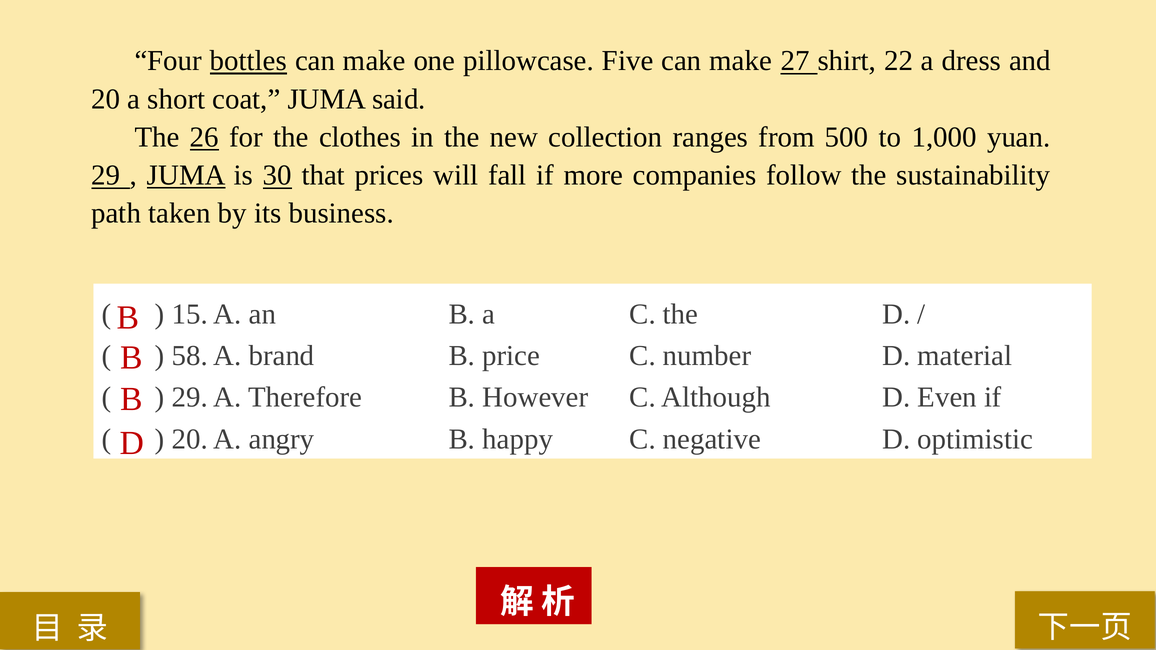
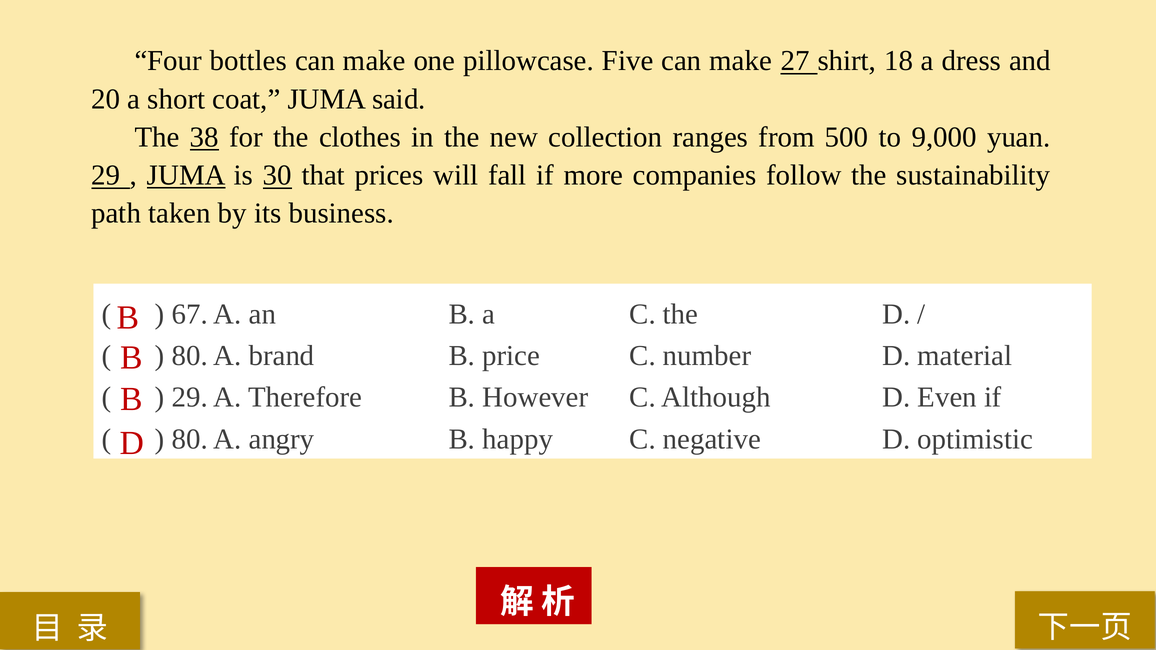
bottles underline: present -> none (248, 61)
22: 22 -> 18 (899, 61)
26: 26 -> 38 (204, 137)
1,000: 1,000 -> 9,000 (944, 137)
15: 15 -> 67 (190, 314)
58: 58 -> 80 (190, 356)
20: 20 -> 80 (190, 439)
